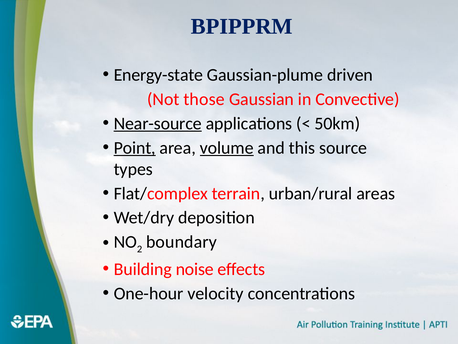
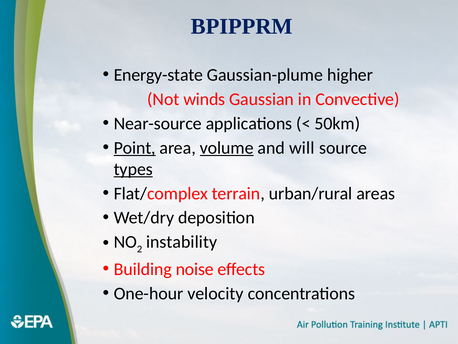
driven: driven -> higher (350, 75)
those: those -> winds (204, 99)
Near-source underline: present -> none (158, 123)
this: this -> will (302, 148)
types underline: none -> present (133, 169)
boundary: boundary -> instability (182, 242)
